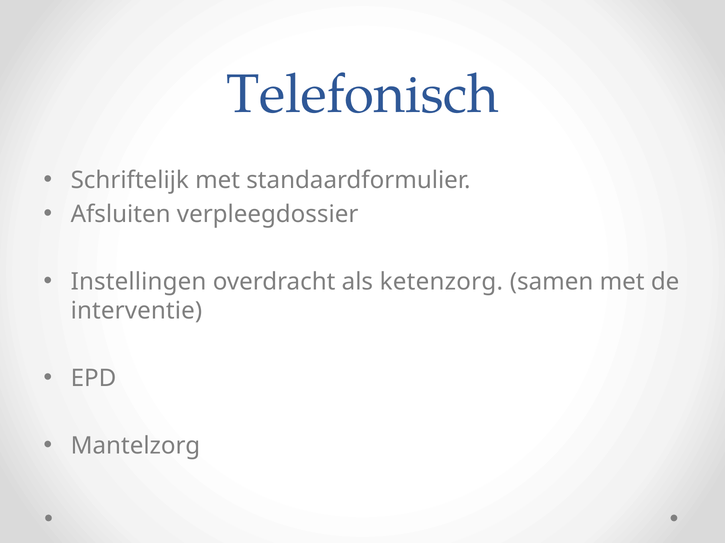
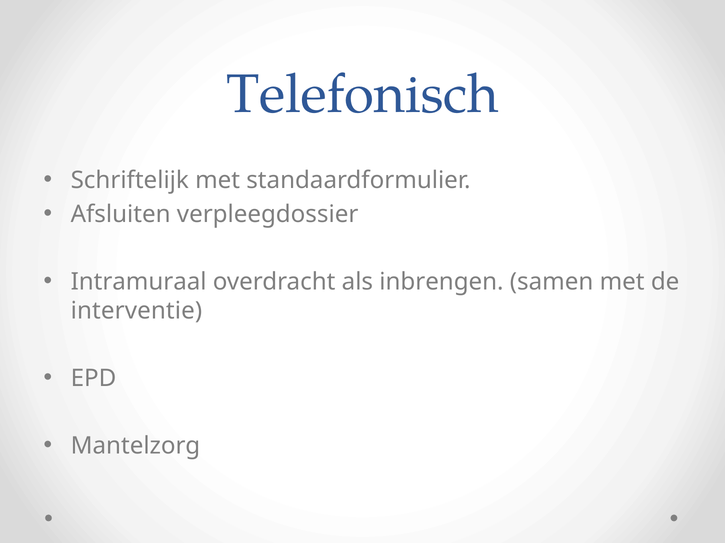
Instellingen: Instellingen -> Intramuraal (139, 282)
ketenzorg: ketenzorg -> inbrengen (441, 282)
